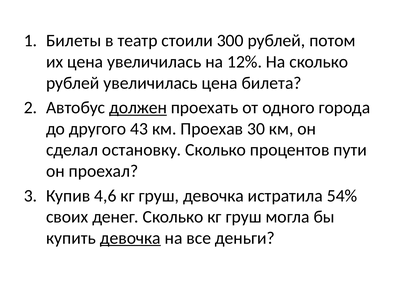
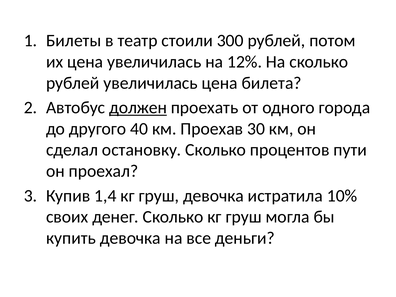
43: 43 -> 40 (139, 129)
4,6: 4,6 -> 1,4 (105, 196)
54%: 54% -> 10% (342, 196)
девочка underline: present -> none (130, 238)
